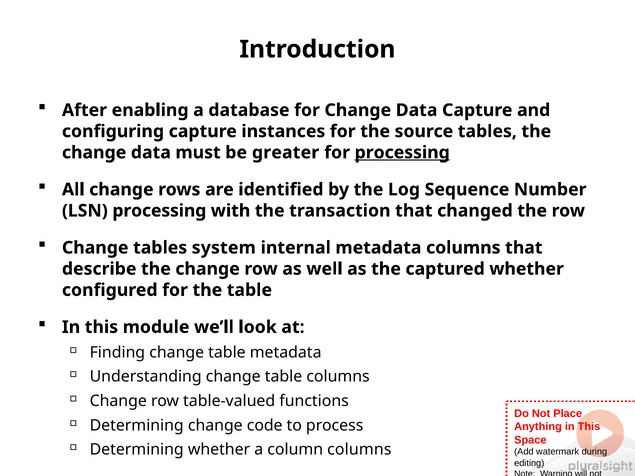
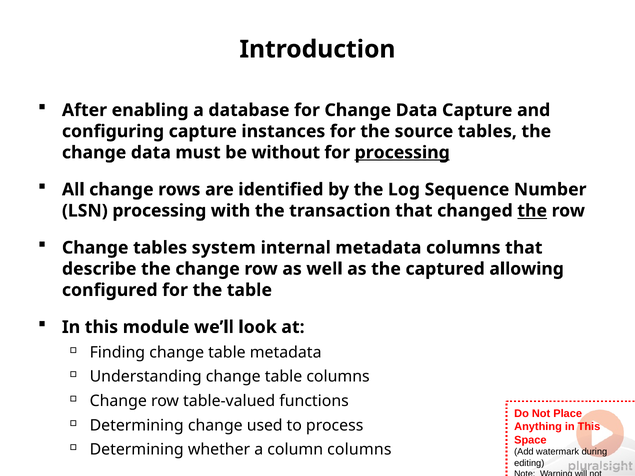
greater: greater -> without (286, 153)
the underline: none -> present (532, 211)
captured whether: whether -> allowing (527, 269)
code: code -> used (265, 426)
